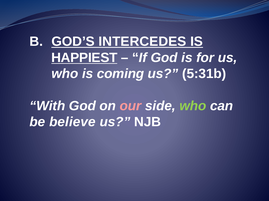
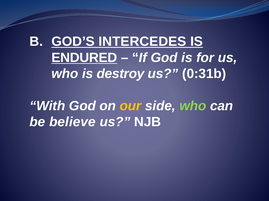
HAPPIEST: HAPPIEST -> ENDURED (84, 58)
coming: coming -> destroy (121, 74)
5:31b: 5:31b -> 0:31b (204, 74)
our colour: pink -> yellow (131, 106)
